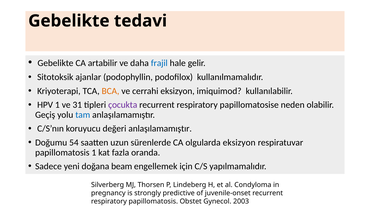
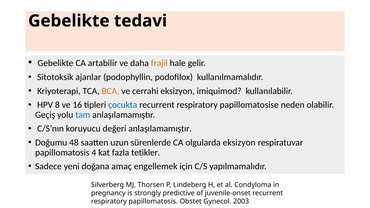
frajil colour: blue -> orange (159, 63)
HPV 1: 1 -> 8 (57, 105)
31: 31 -> 16 (77, 105)
çocukta colour: purple -> blue (123, 105)
54: 54 -> 48 (74, 143)
papillomatosis 1: 1 -> 4 (94, 153)
oranda: oranda -> tetikler (146, 153)
beam: beam -> amaç (122, 166)
